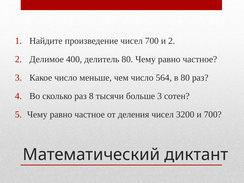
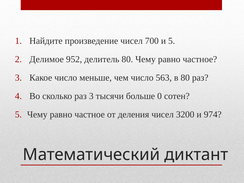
и 2: 2 -> 5 (172, 41)
400: 400 -> 952 (74, 59)
564: 564 -> 563 (164, 78)
раз 8: 8 -> 3 (91, 96)
больше 3: 3 -> 0 (160, 96)
и 700: 700 -> 974 (213, 114)
